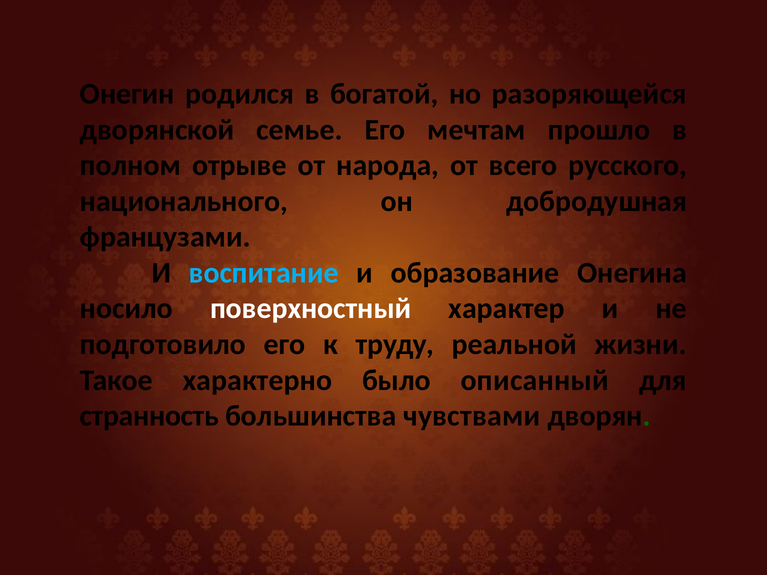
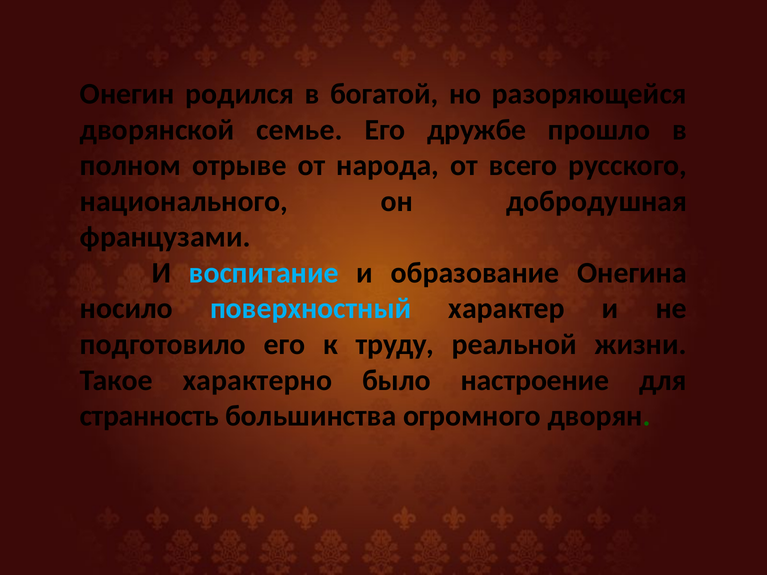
мечтам: мечтам -> дружбе (477, 130)
поверхностный colour: white -> light blue (311, 309)
описанный: описанный -> настроение (535, 380)
чувствами: чувствами -> огромного (472, 416)
